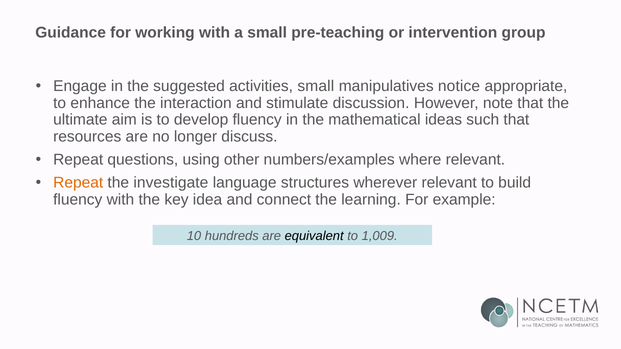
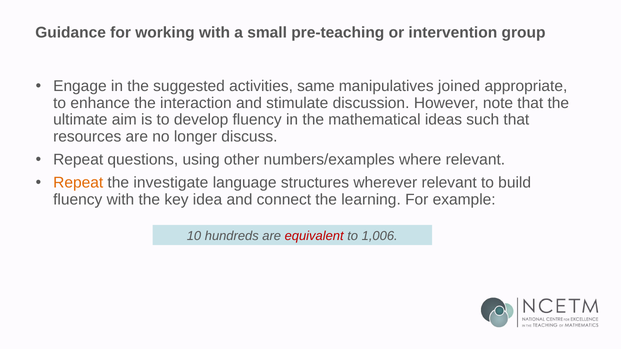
activities small: small -> same (316, 86)
notice: notice -> joined (459, 86)
equivalent colour: black -> red (314, 236)
1,009: 1,009 -> 1,006 (380, 236)
